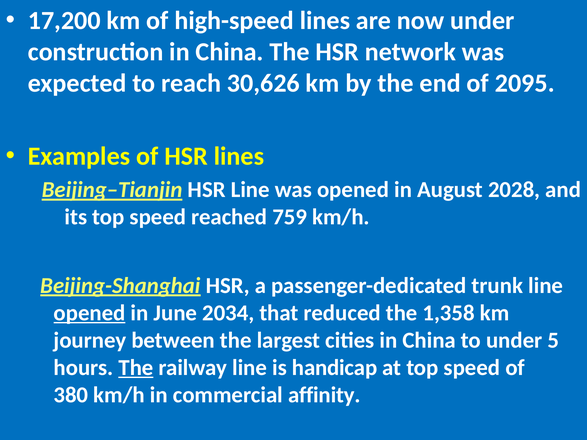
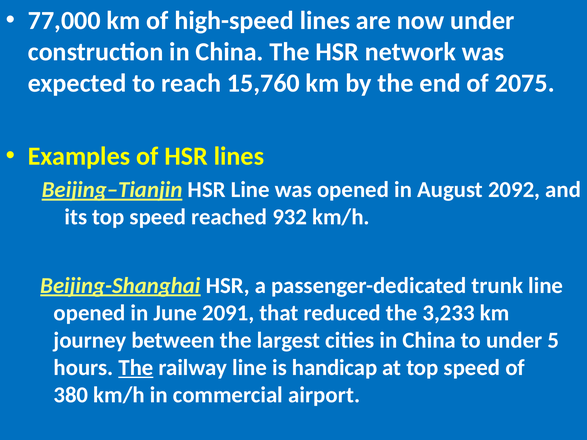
17,200: 17,200 -> 77,000 (64, 20)
30,626: 30,626 -> 15,760 (263, 83)
2095: 2095 -> 2075 (525, 83)
2028: 2028 -> 2092 (514, 190)
759: 759 -> 932 (290, 217)
opened underline: present -> none (90, 313)
2034: 2034 -> 2091 (228, 313)
1,358: 1,358 -> 3,233 (449, 313)
affinity: affinity -> airport (324, 395)
